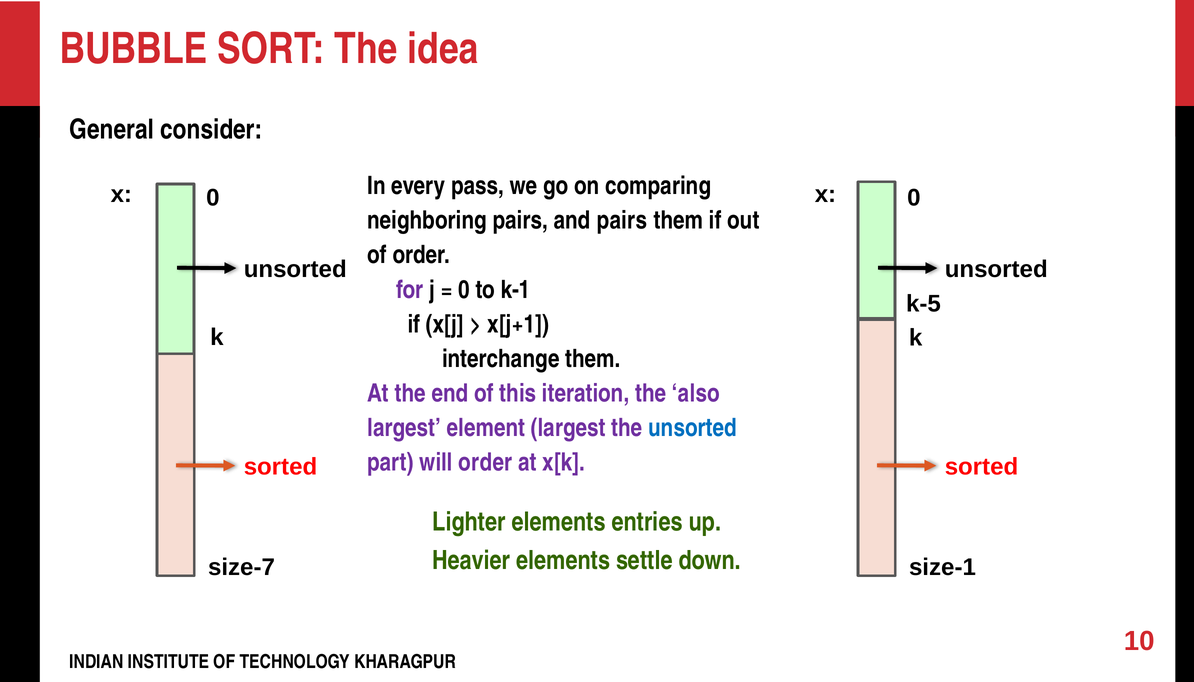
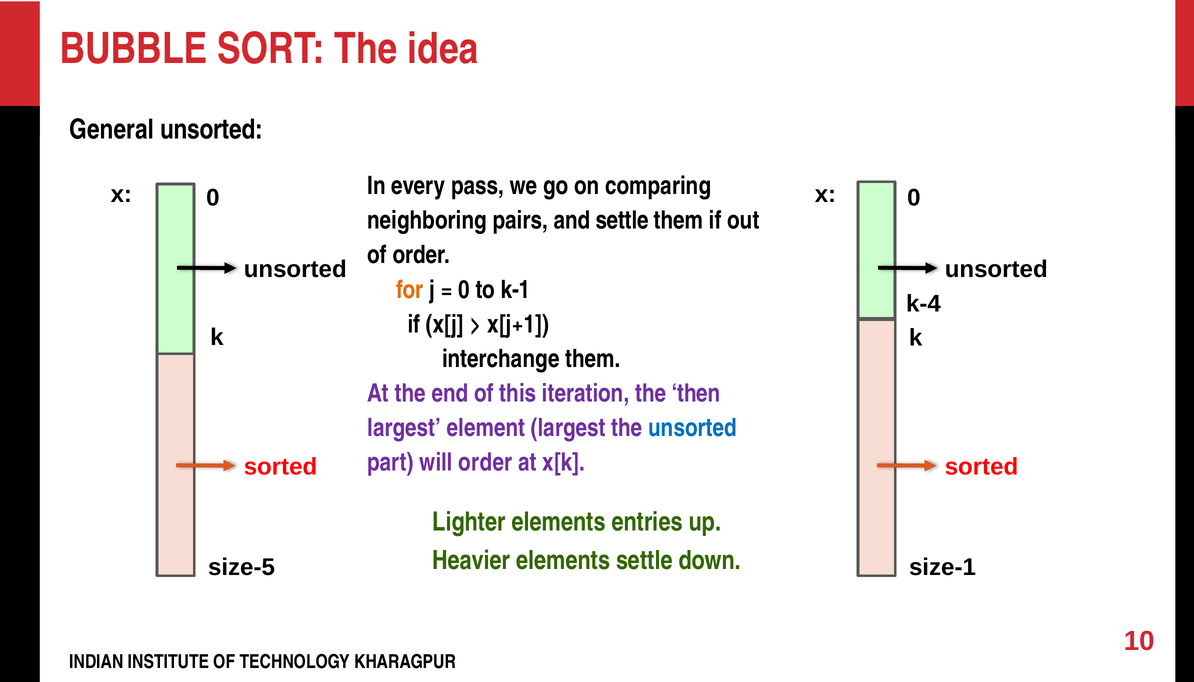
General consider: consider -> unsorted (211, 130)
and pairs: pairs -> settle (622, 221)
for colour: purple -> orange (410, 290)
k-5: k-5 -> k-4 (923, 304)
also: also -> then (696, 393)
size-7: size-7 -> size-5 (241, 568)
